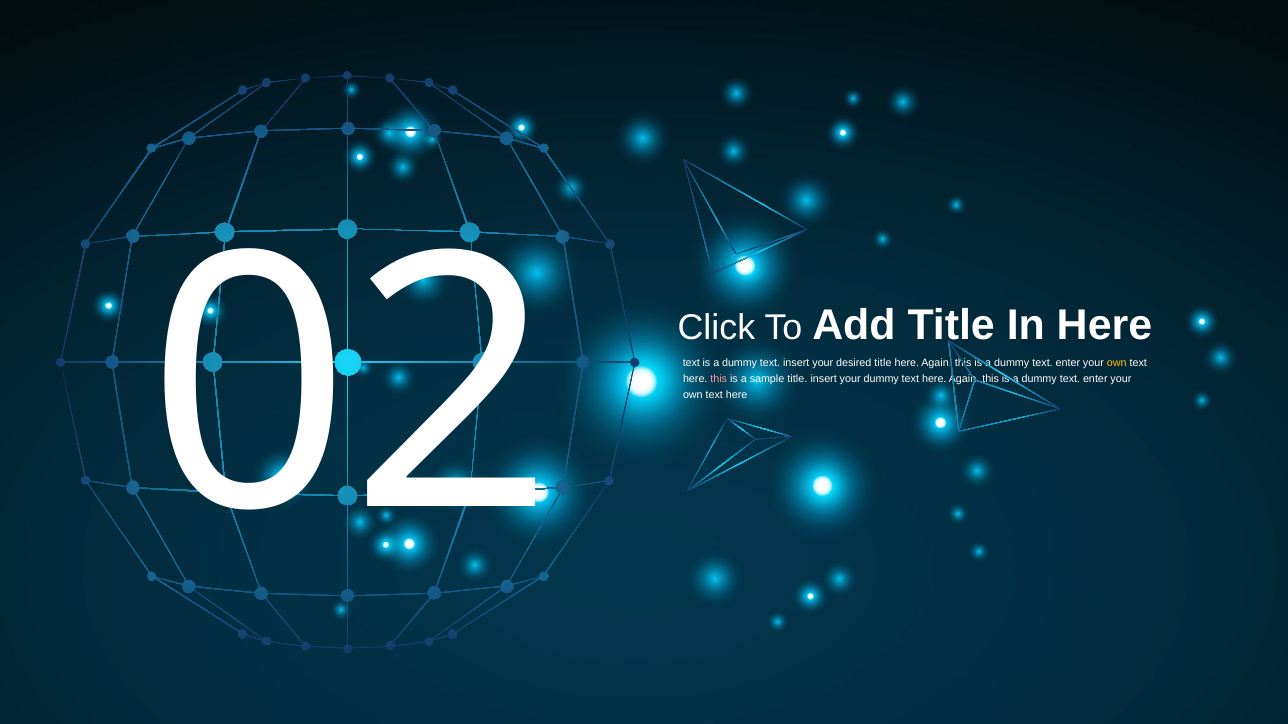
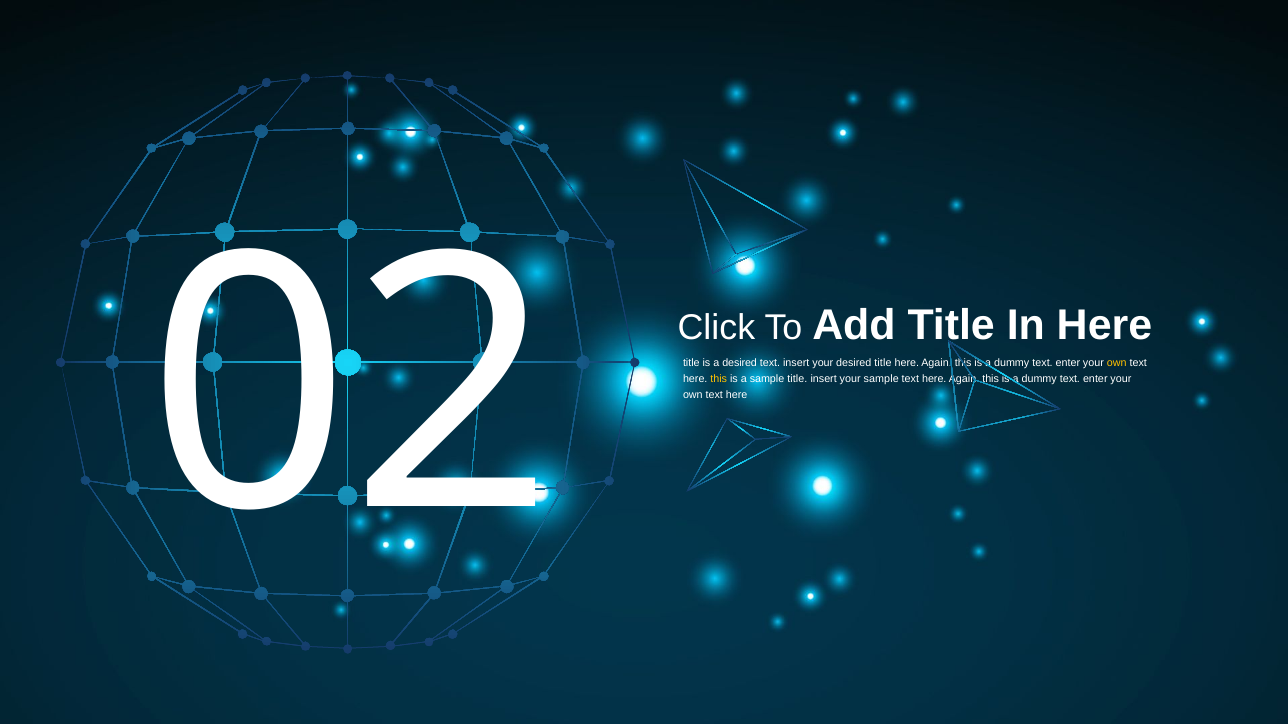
02 text: text -> title (691, 363)
dummy: dummy -> desired (740, 363)
this colour: pink -> yellow (719, 379)
your dummy: dummy -> sample (881, 379)
